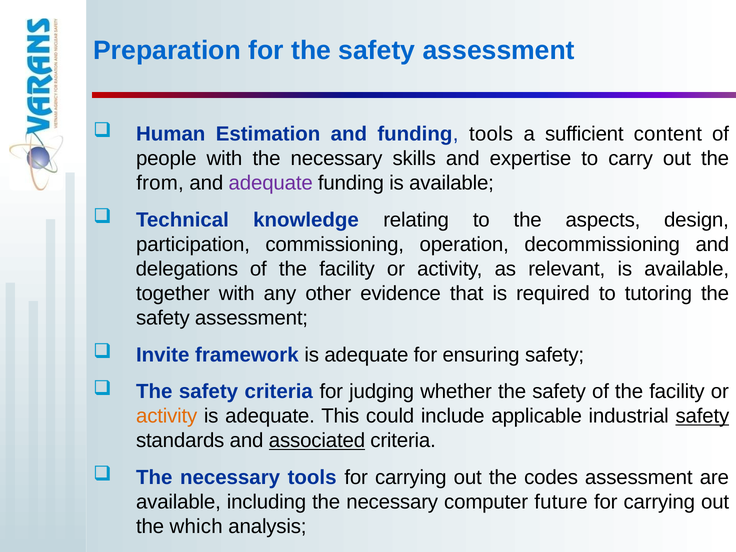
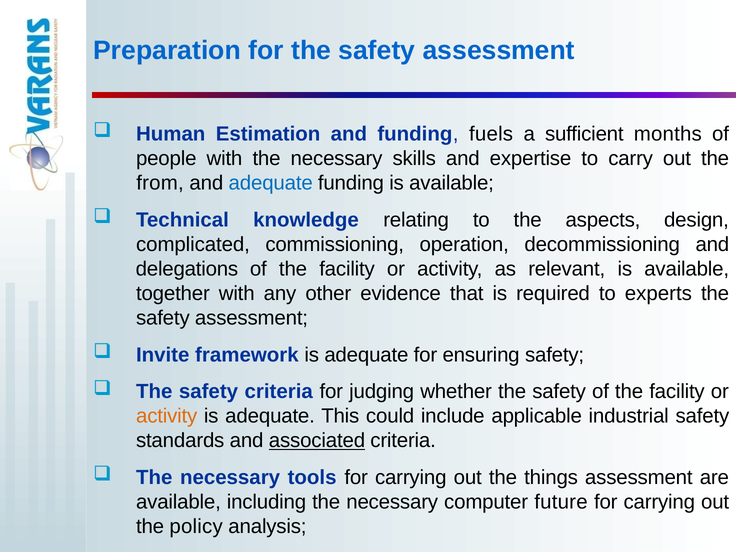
funding tools: tools -> fuels (491, 134)
content: content -> months (668, 134)
adequate colour: purple -> blue (271, 183)
participation: participation -> complicated (193, 244)
tutoring: tutoring -> experts (658, 293)
safety underline: present -> none (702, 416)
codes: codes -> things (551, 478)
which: which -> policy (196, 527)
